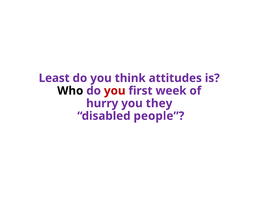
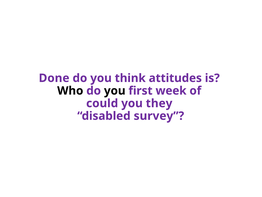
Least: Least -> Done (54, 78)
you colour: red -> black (115, 91)
hurry: hurry -> could (102, 103)
people: people -> survey (159, 116)
